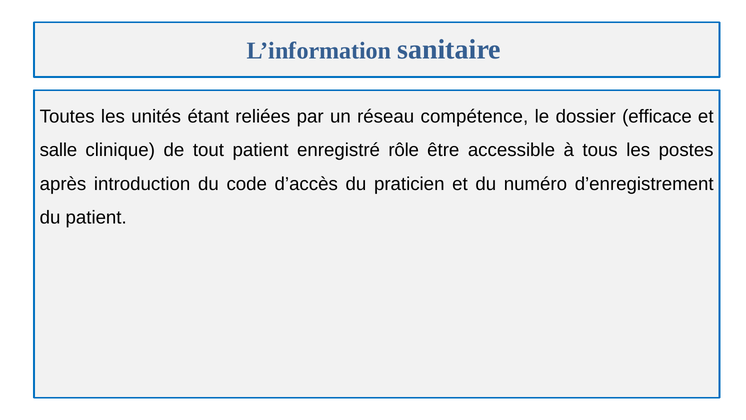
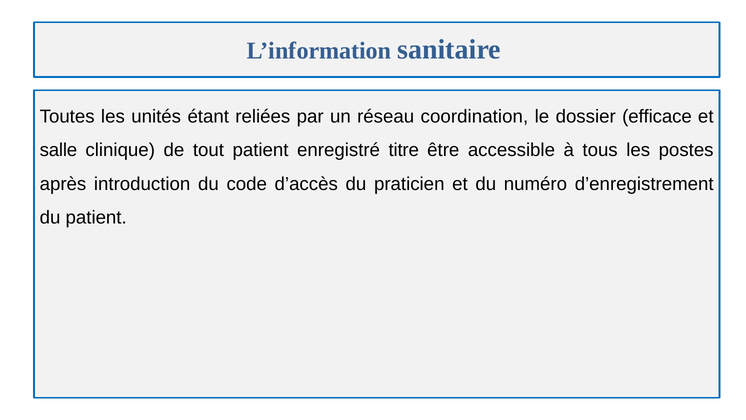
compétence: compétence -> coordination (474, 117)
rôle: rôle -> titre (404, 150)
